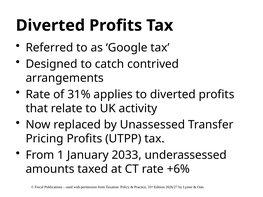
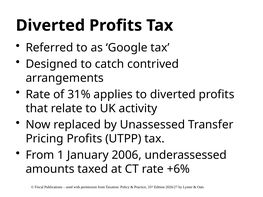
2033: 2033 -> 2006 (127, 155)
